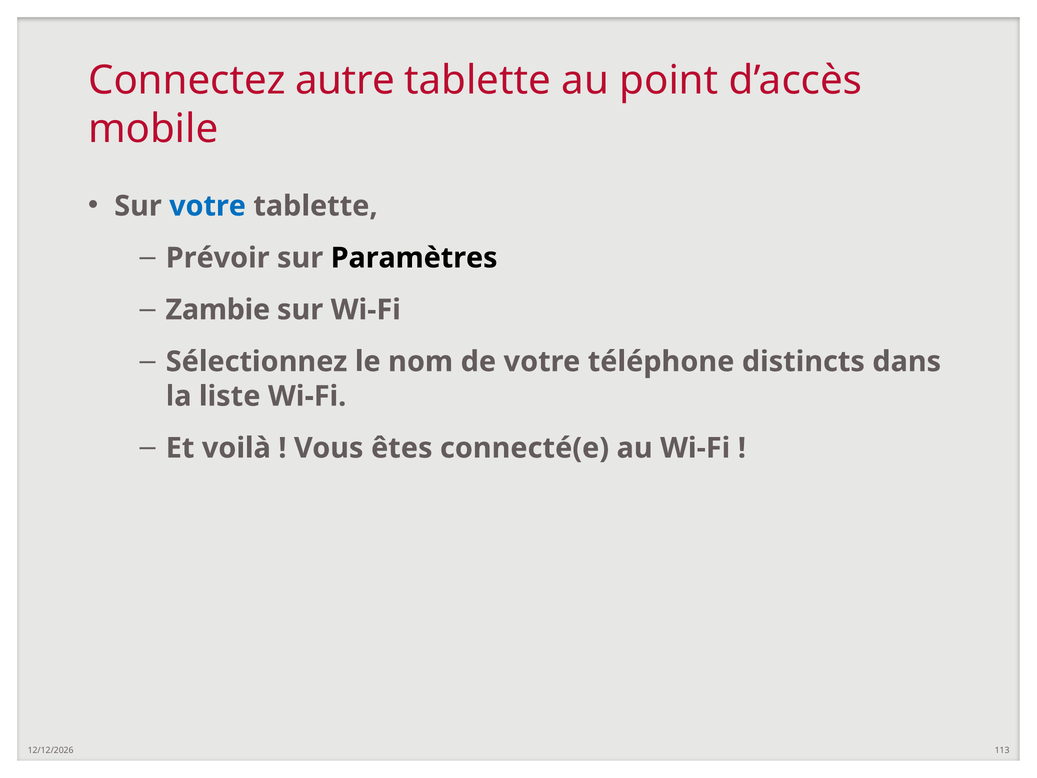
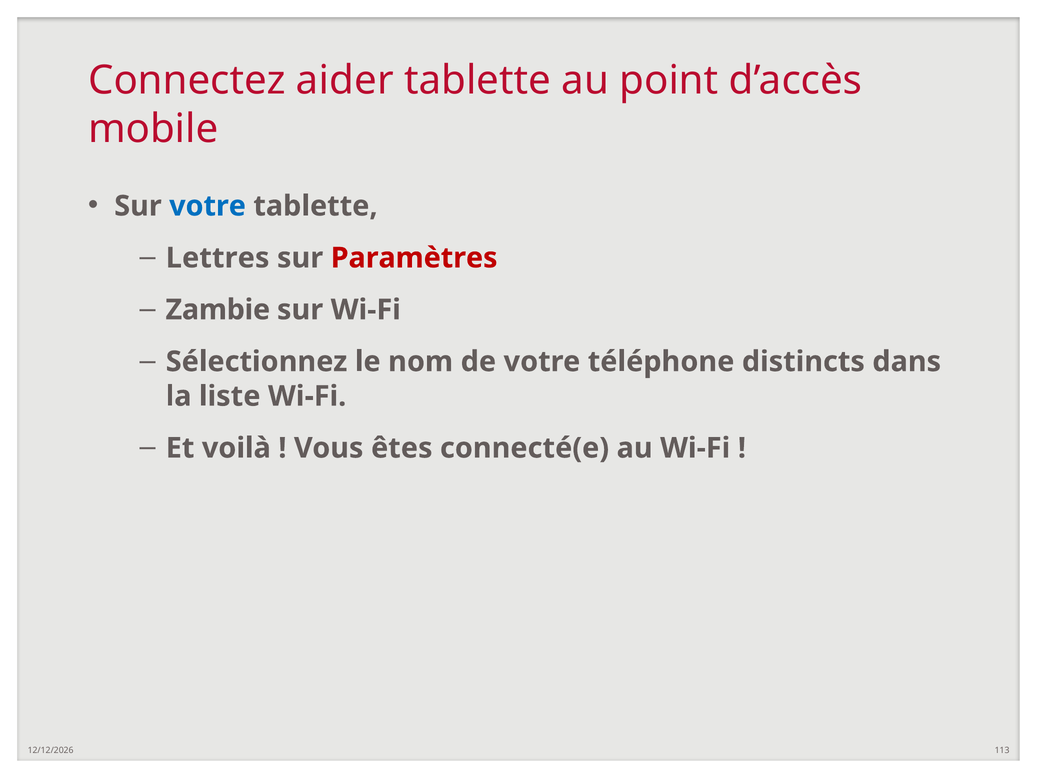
autre: autre -> aider (345, 81)
Prévoir: Prévoir -> Lettres (218, 258)
Paramètres colour: black -> red (414, 258)
